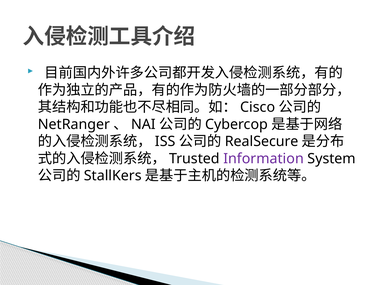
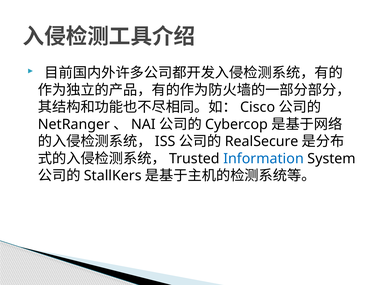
Information colour: purple -> blue (264, 158)
